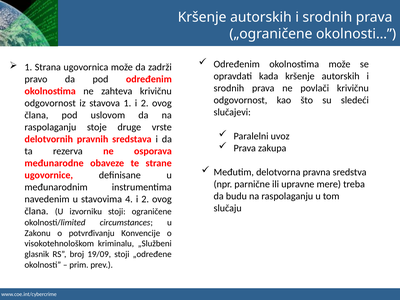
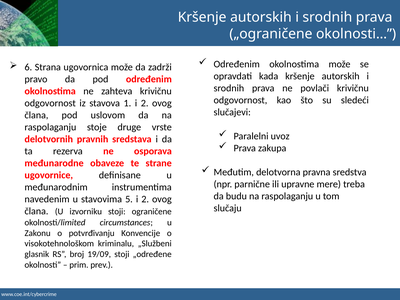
1: 1 -> 6 (28, 67)
4: 4 -> 5 (129, 199)
